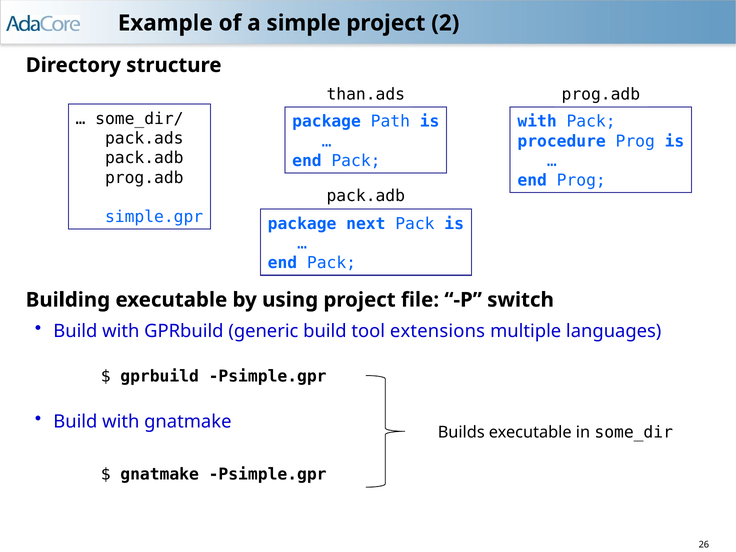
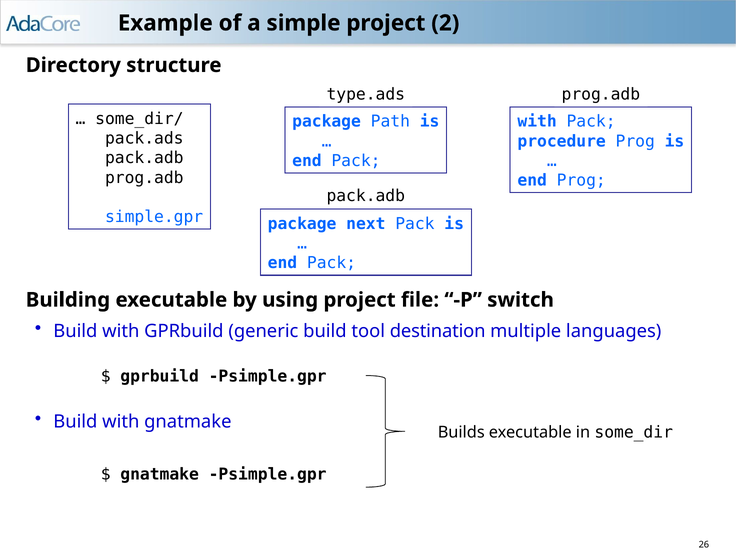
than.ads: than.ads -> type.ads (366, 94)
extensions: extensions -> destination (438, 331)
